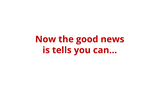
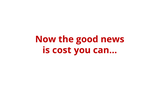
tells: tells -> cost (62, 50)
